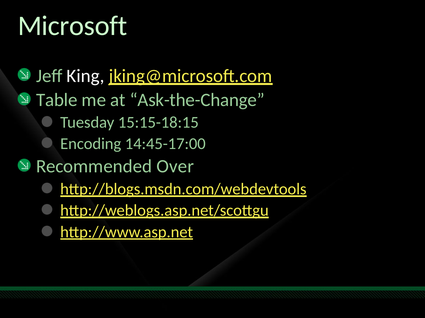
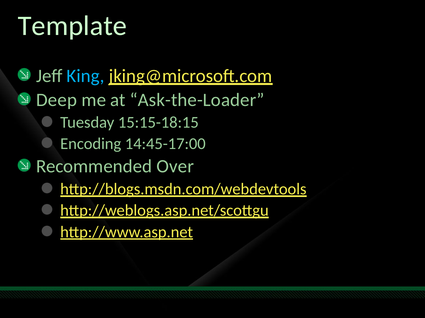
Microsoft: Microsoft -> Template (72, 26)
King colour: white -> light blue (86, 76)
Table: Table -> Deep (57, 100)
Ask-the-Change: Ask-the-Change -> Ask-the-Loader (197, 100)
